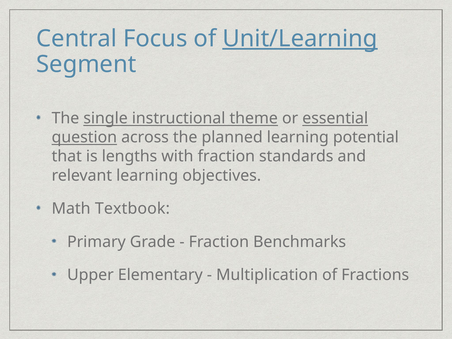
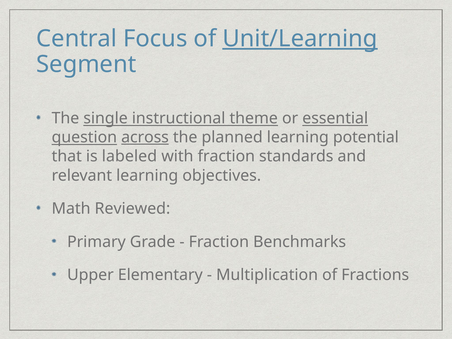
across underline: none -> present (145, 137)
lengths: lengths -> labeled (129, 156)
Textbook: Textbook -> Reviewed (132, 209)
